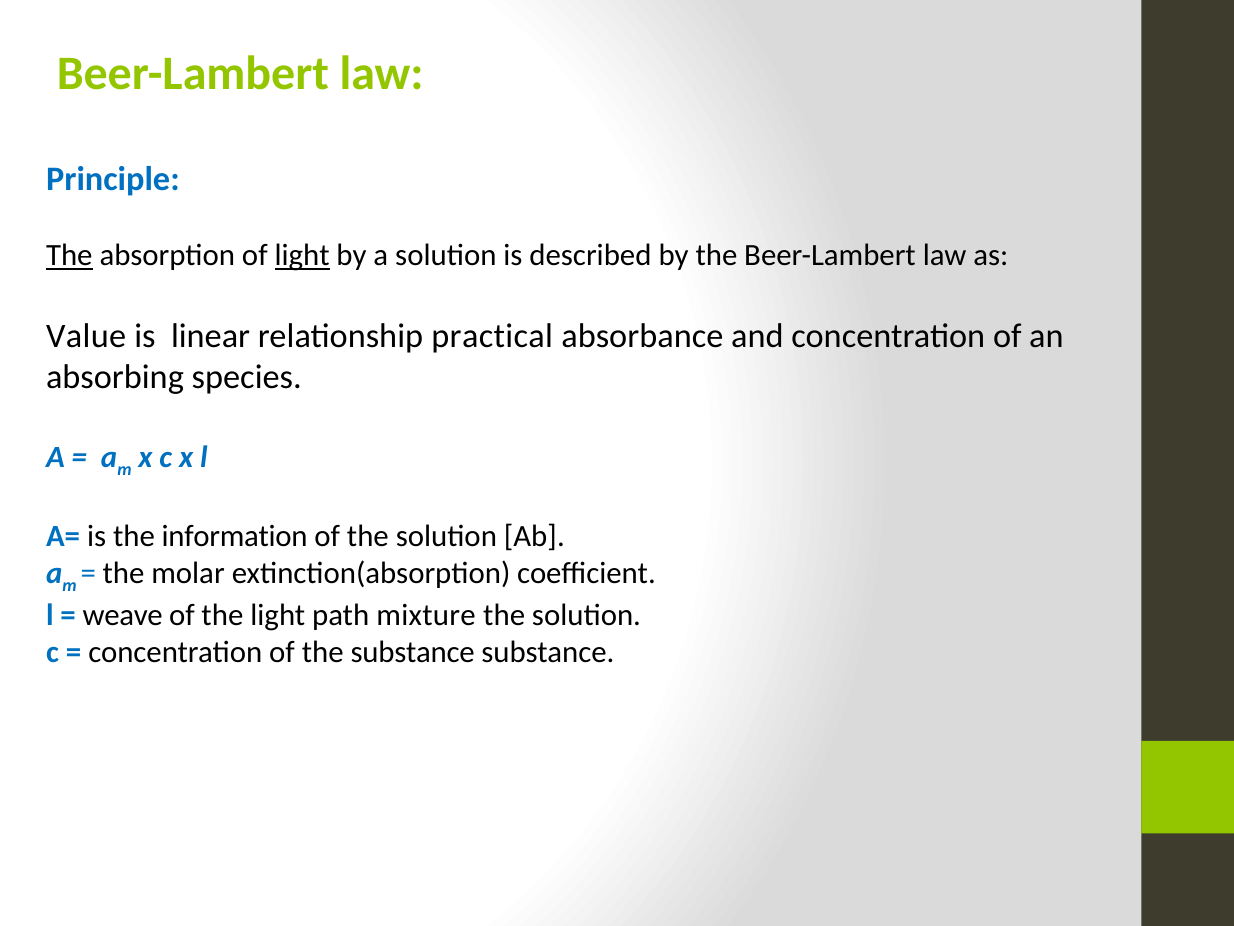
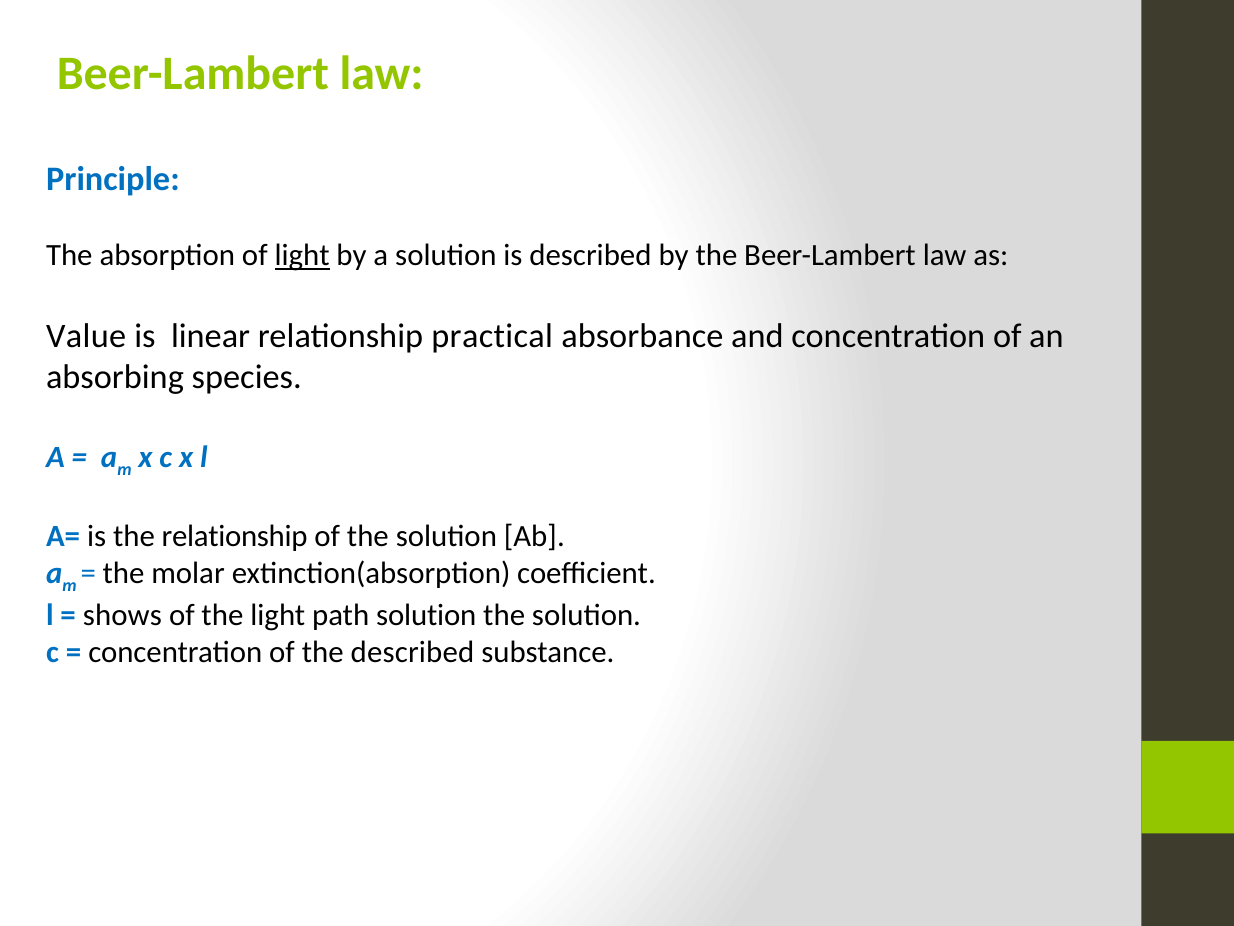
The underline: present -> none (69, 255)
the information: information -> relationship (235, 536)
weave: weave -> shows (122, 615)
path mixture: mixture -> solution (426, 615)
the substance: substance -> described (412, 652)
